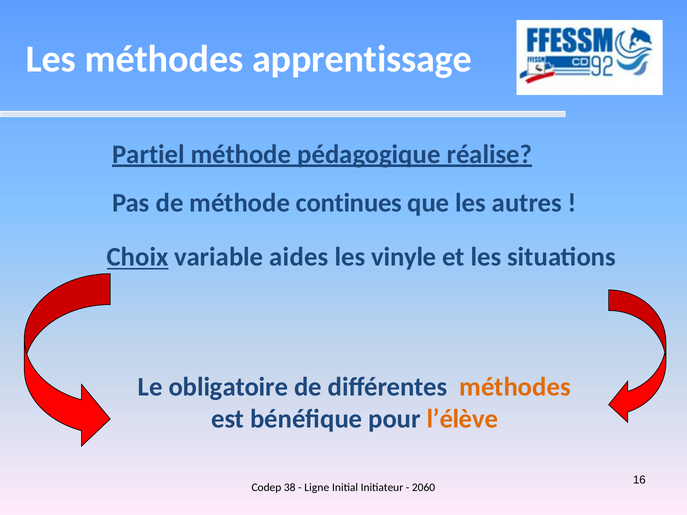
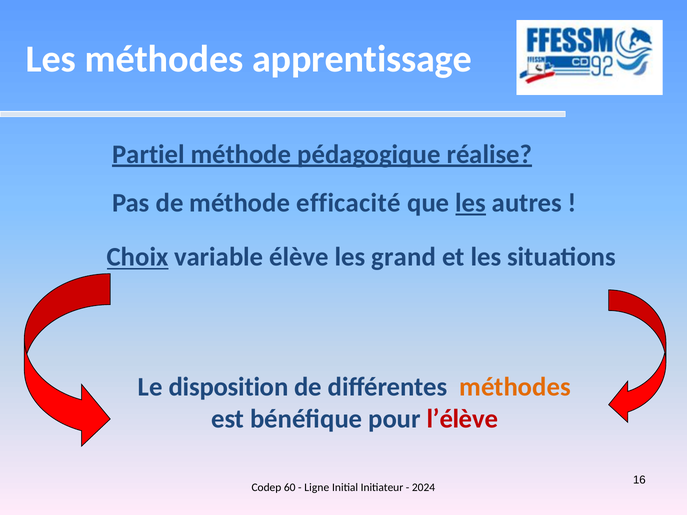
continues: continues -> efficacité (348, 203)
les underline: none -> present (471, 203)
aides: aides -> élève (299, 257)
vinyle: vinyle -> grand (404, 257)
obligatoire: obligatoire -> disposition (228, 387)
l’élève colour: orange -> red (462, 419)
38: 38 -> 60 (290, 488)
2060: 2060 -> 2024 (424, 488)
